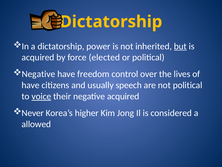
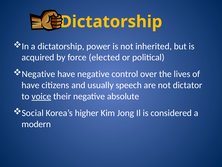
but underline: present -> none (180, 46)
have freedom: freedom -> negative (93, 74)
not political: political -> dictator (188, 85)
negative acquired: acquired -> absolute (123, 96)
Never: Never -> Social (33, 113)
allowed: allowed -> modern (36, 124)
